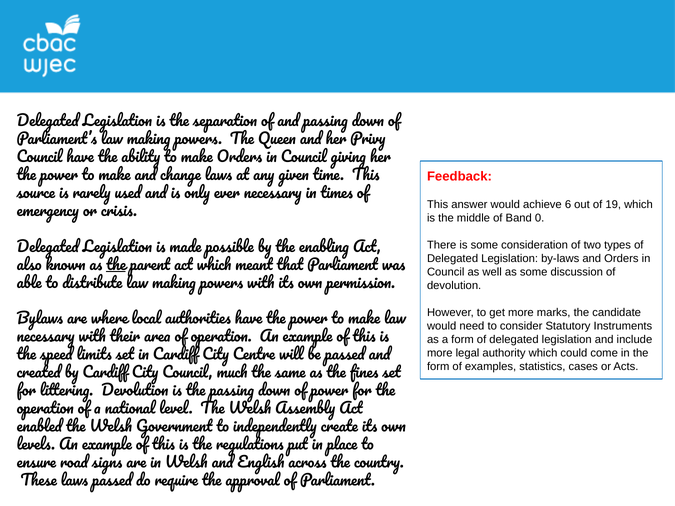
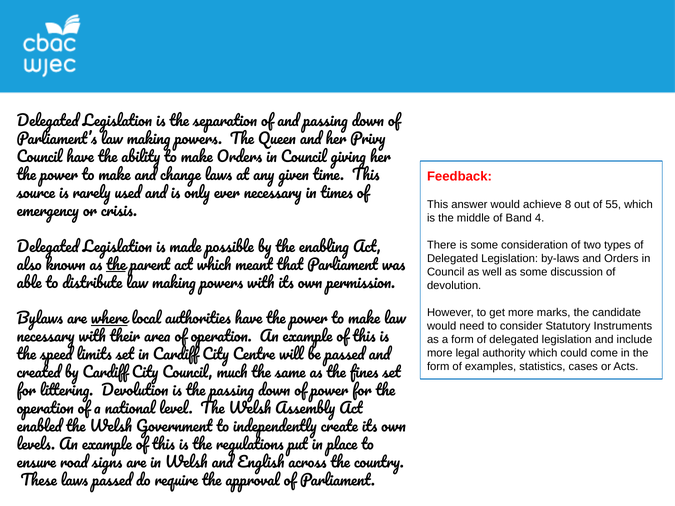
6: 6 -> 8 (568, 205)
19: 19 -> 55 (613, 205)
0: 0 -> 4 (540, 218)
where underline: none -> present (109, 319)
